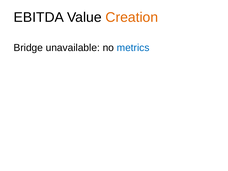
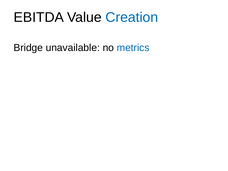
Creation colour: orange -> blue (132, 17)
